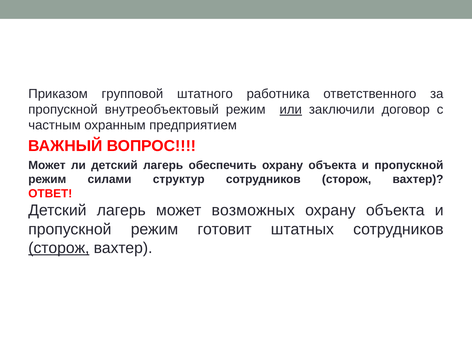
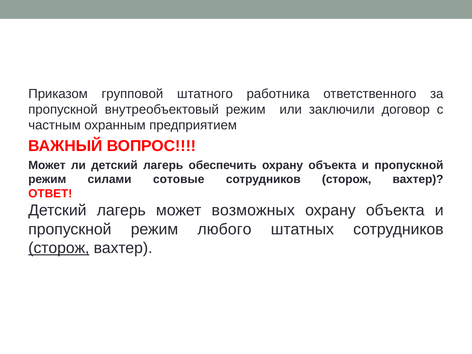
или underline: present -> none (291, 109)
структур: структур -> сотовые (179, 179)
готовит: готовит -> любого (224, 229)
